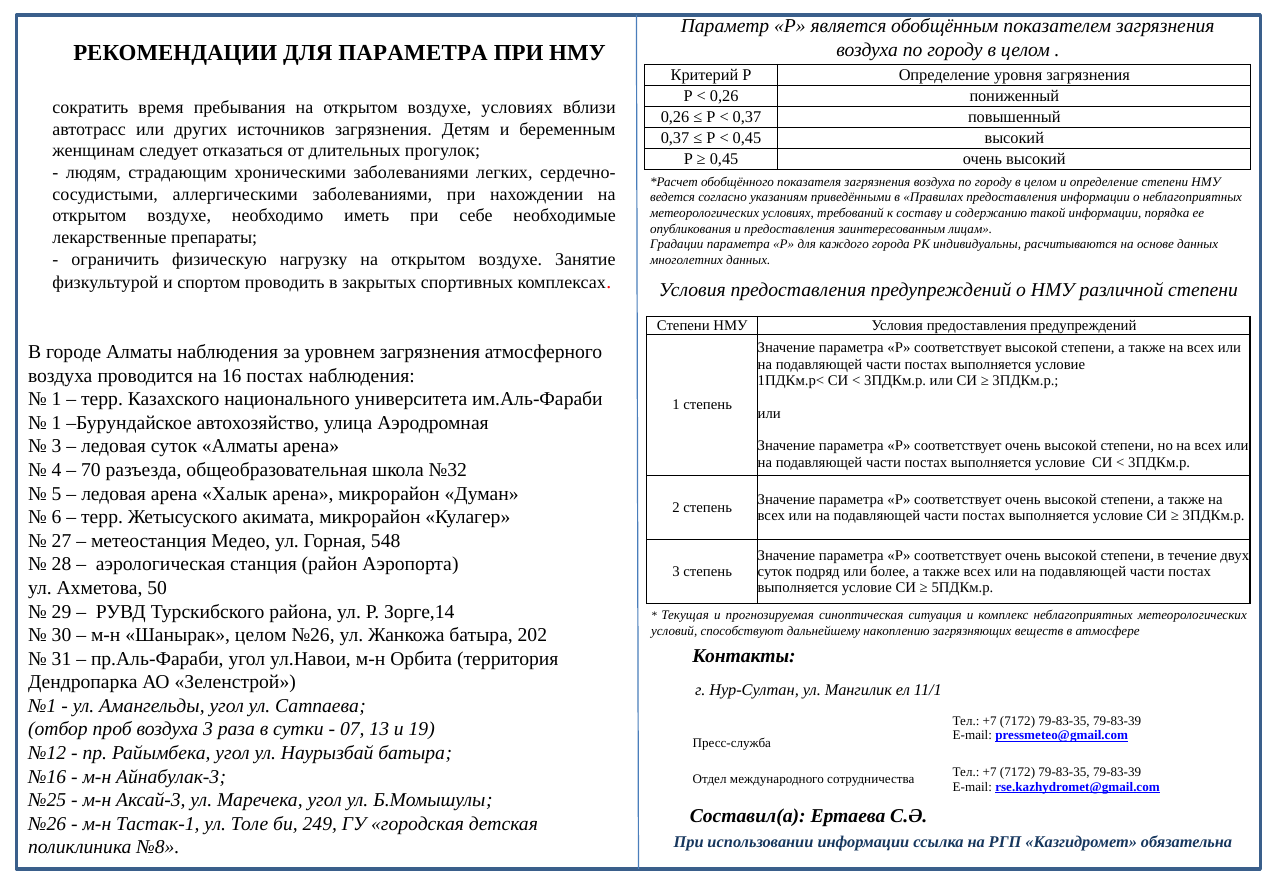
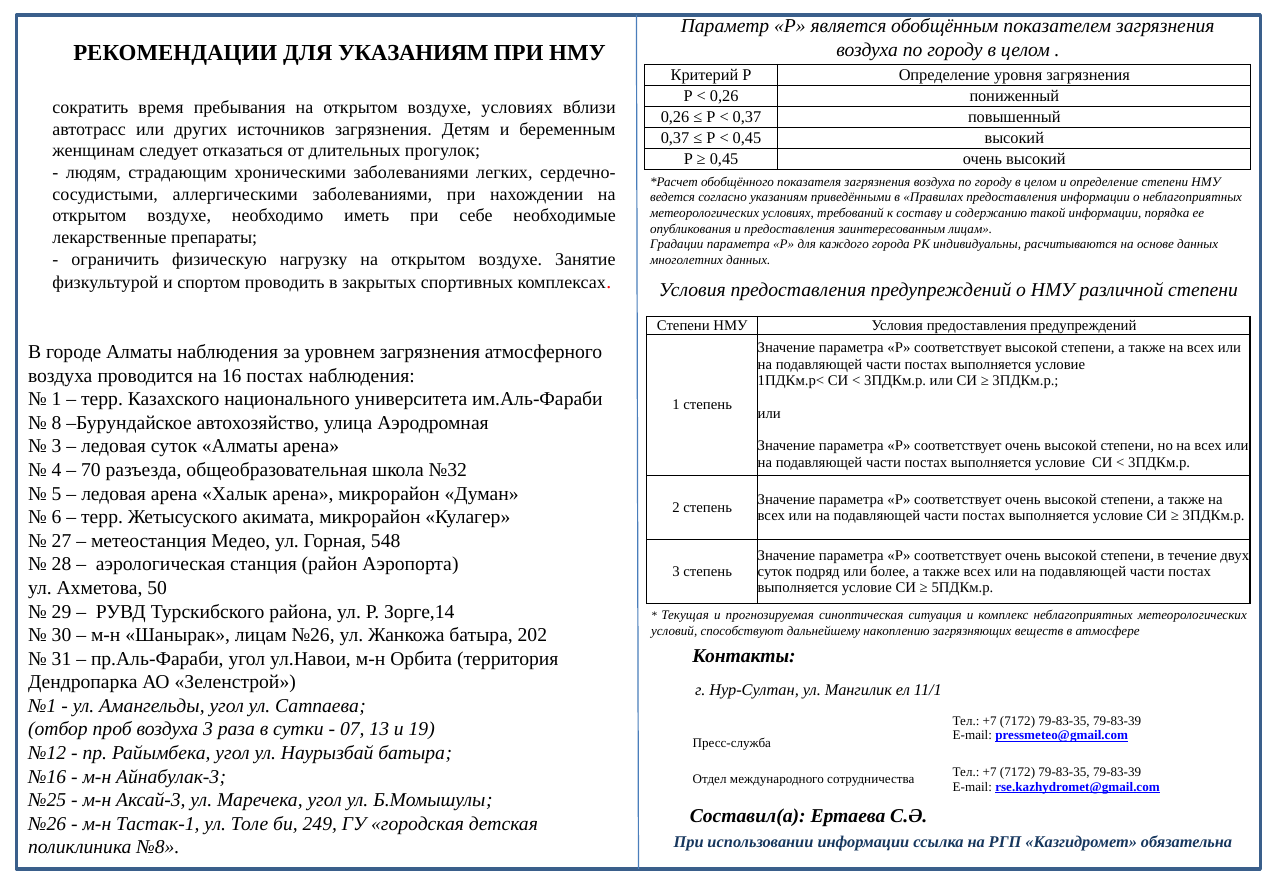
ДЛЯ ПАРАМЕТРА: ПАРАМЕТРА -> УКАЗАНИЯМ (413, 53)
1: 1 -> 8 (57, 423)
Шанырак целом: целом -> лицам (261, 635)
